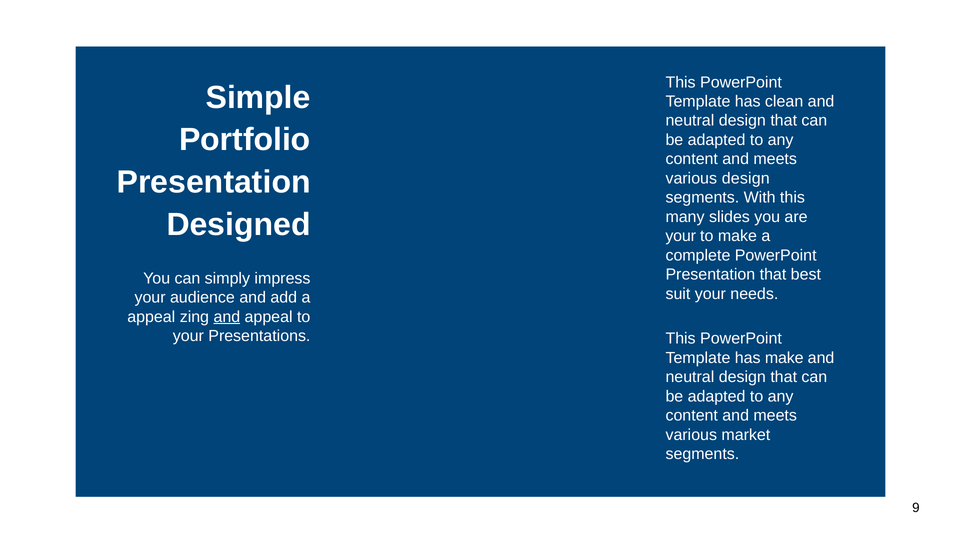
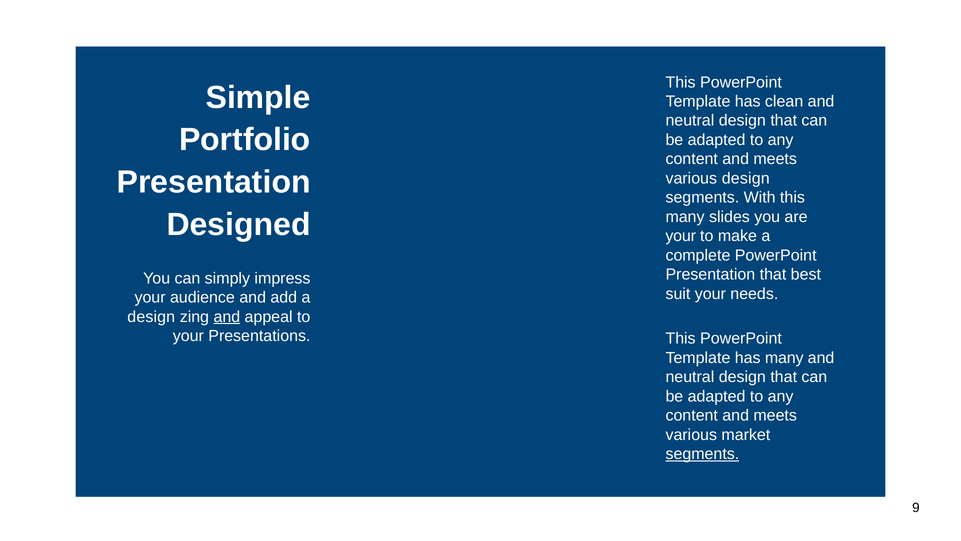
appeal: appeal -> design (151, 317)
has make: make -> many (784, 358)
segments underline: none -> present (702, 454)
